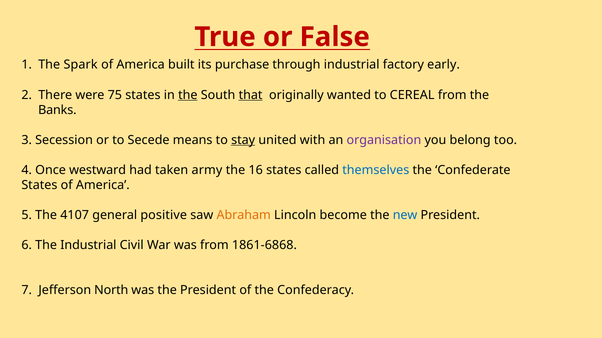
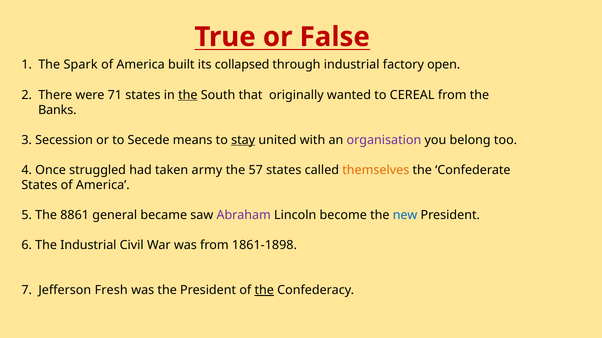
purchase: purchase -> collapsed (242, 65)
early: early -> open (444, 65)
75: 75 -> 71 (115, 95)
that underline: present -> none (251, 95)
westward: westward -> struggled (98, 170)
16: 16 -> 57 (256, 170)
themselves colour: blue -> orange (376, 170)
4107: 4107 -> 8861 (75, 215)
positive: positive -> became (164, 215)
Abraham colour: orange -> purple (244, 215)
1861-6868: 1861-6868 -> 1861-1898 (264, 246)
North: North -> Fresh (111, 291)
the underline: none -> present (264, 291)
